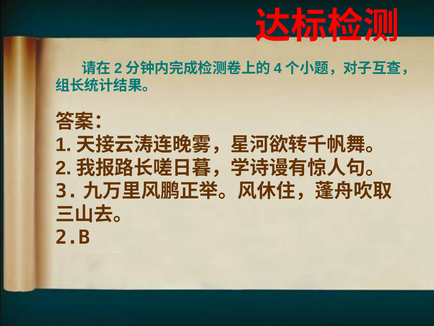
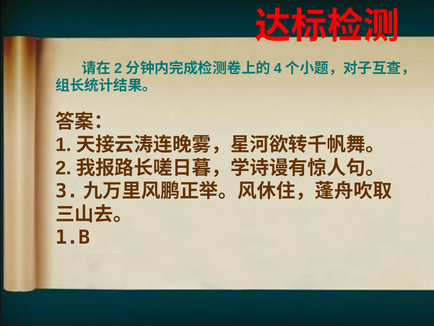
2.B: 2.B -> 1.B (73, 237)
